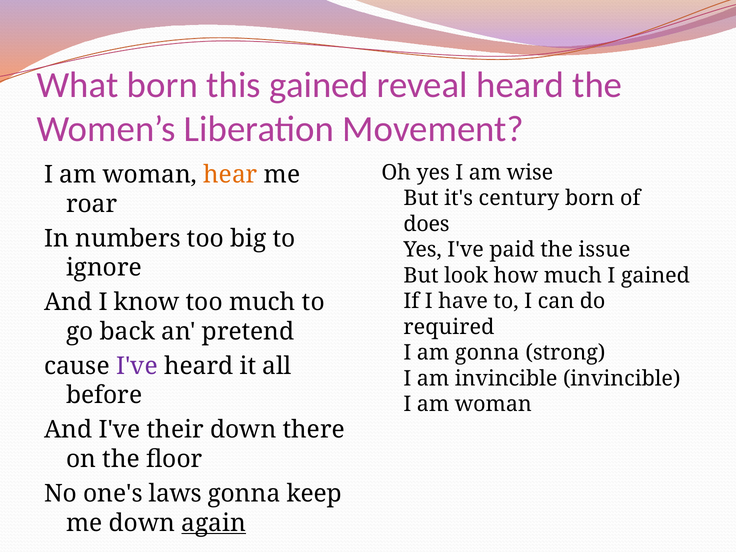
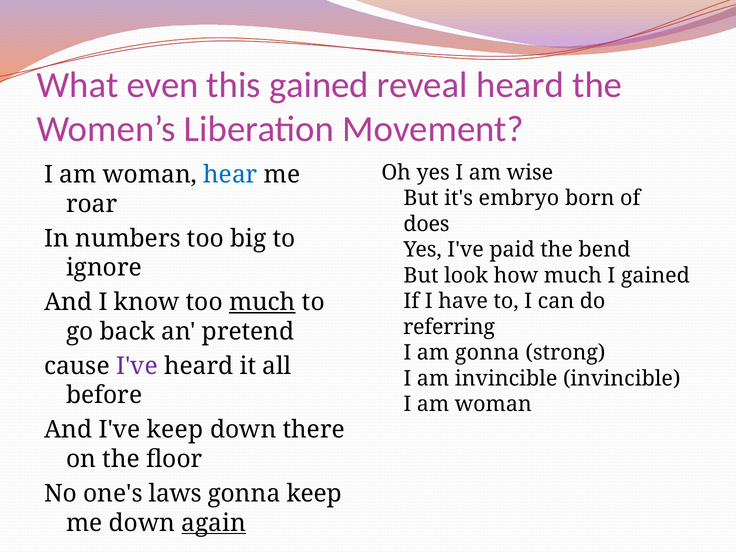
What born: born -> even (163, 85)
hear colour: orange -> blue (230, 175)
century: century -> embryo (519, 198)
issue: issue -> bend (604, 250)
much underline: none -> present (262, 302)
required: required -> referring (449, 327)
I've their: their -> keep (175, 430)
